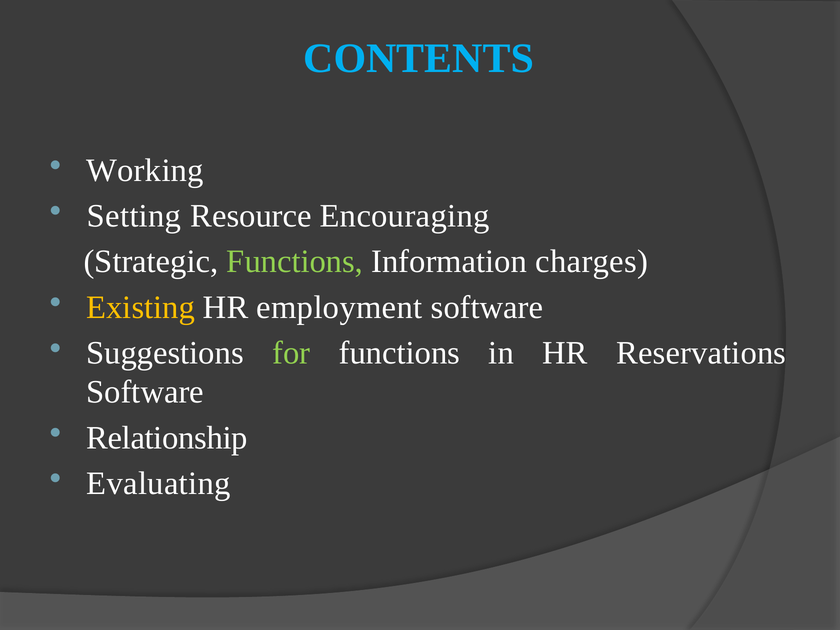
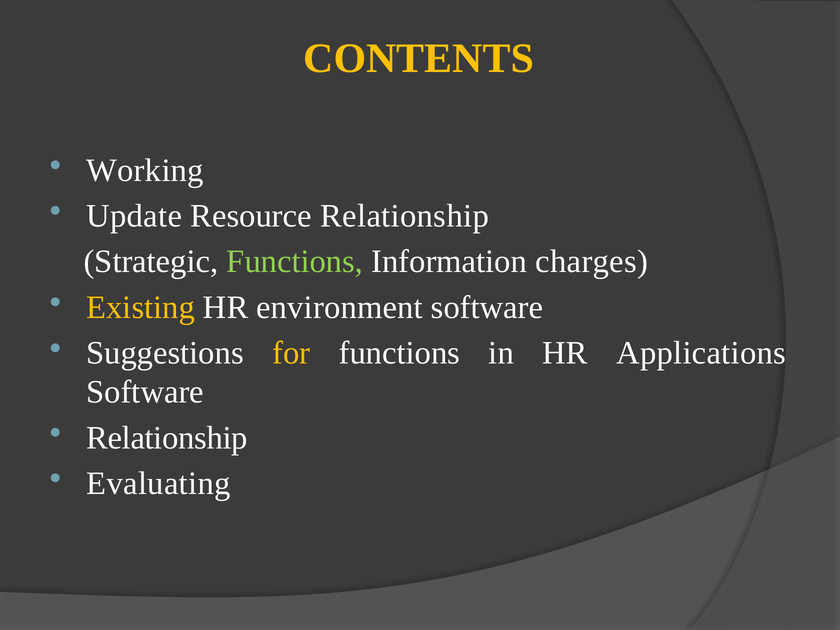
CONTENTS colour: light blue -> yellow (419, 58)
Setting: Setting -> Update (134, 216)
Resource Encouraging: Encouraging -> Relationship (405, 216)
employment: employment -> environment (340, 307)
for colour: light green -> yellow (291, 353)
Reservations: Reservations -> Applications (701, 353)
